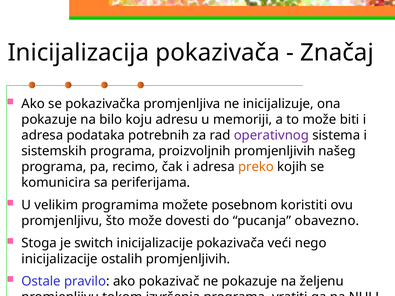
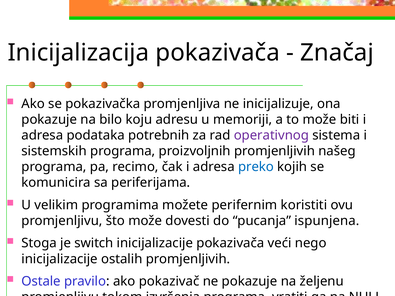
preko colour: orange -> blue (256, 167)
posebnom: posebnom -> perifernim (244, 205)
obavezno: obavezno -> ispunjena (327, 221)
